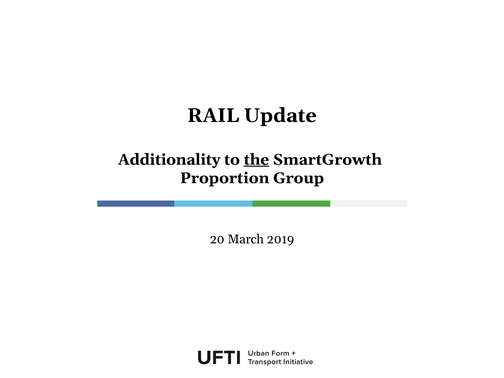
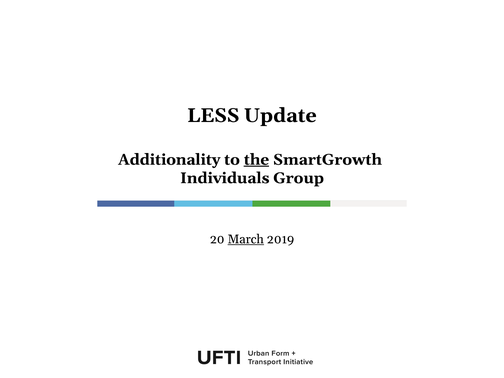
RAIL: RAIL -> LESS (213, 115)
Proportion: Proportion -> Individuals (225, 178)
March underline: none -> present (246, 239)
